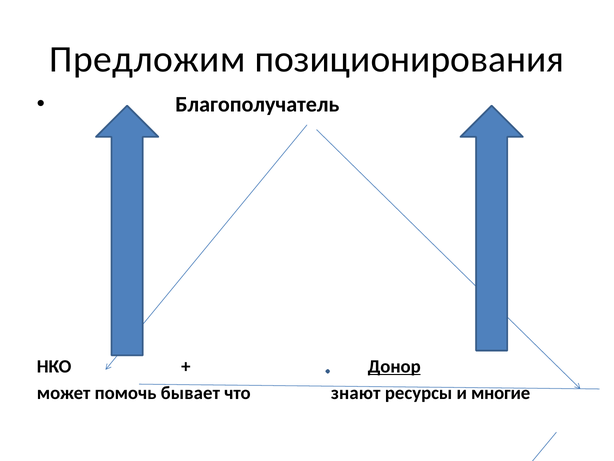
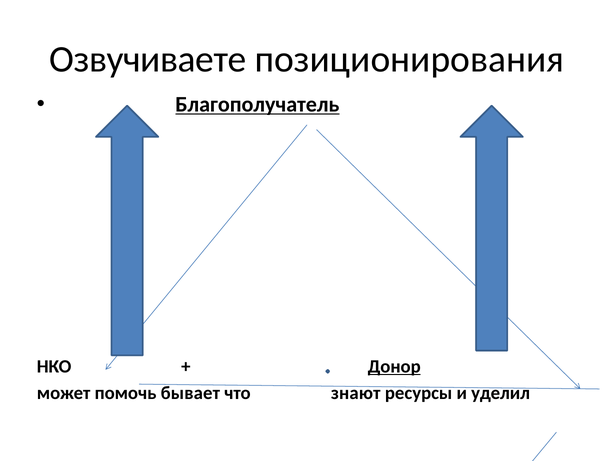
Предложим: Предложим -> Озвучиваете (148, 59)
Благополучатель underline: none -> present (257, 104)
многие: многие -> уделил (501, 393)
